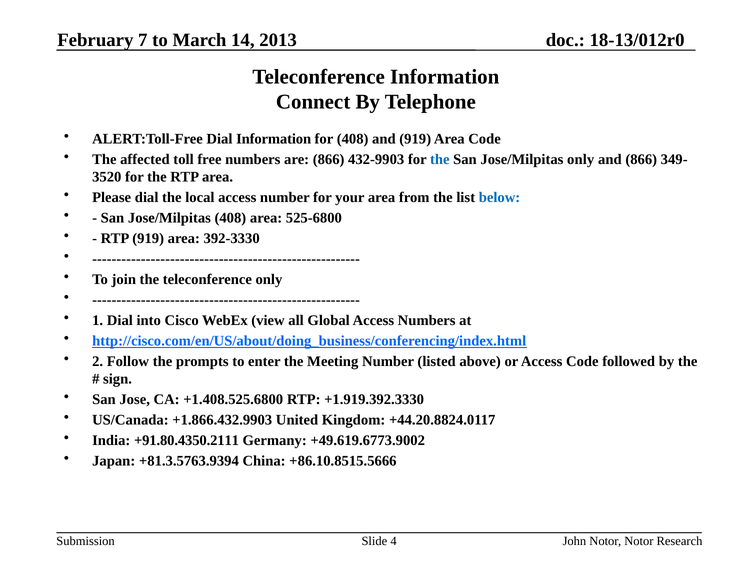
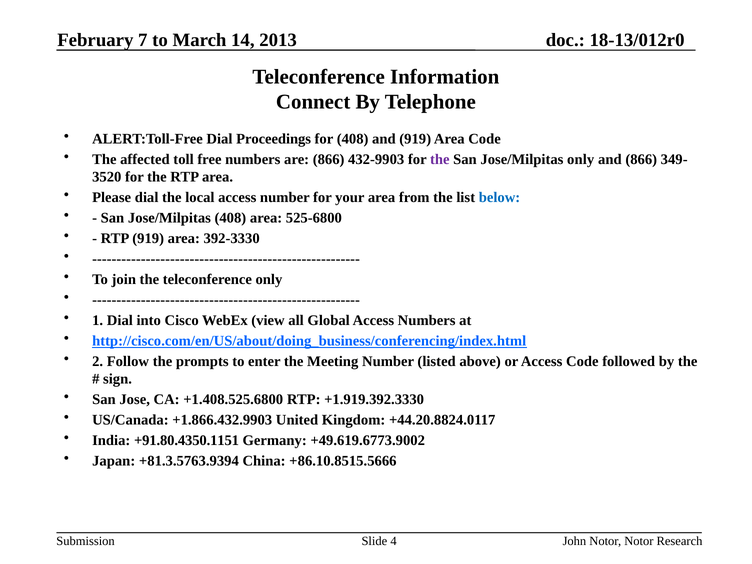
Dial Information: Information -> Proceedings (274, 139)
the colour: blue -> purple (440, 159)
+91.80.4350.2111: +91.80.4350.2111 -> +91.80.4350.1151 (187, 440)
